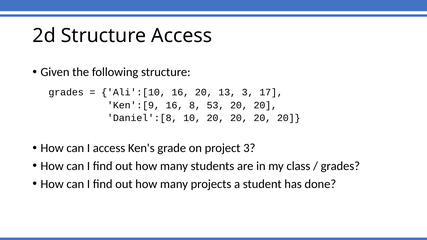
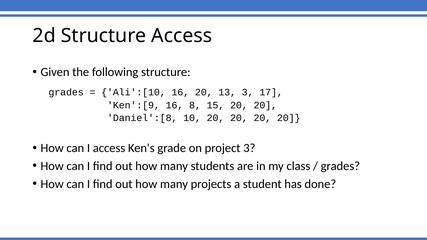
53: 53 -> 15 (216, 105)
